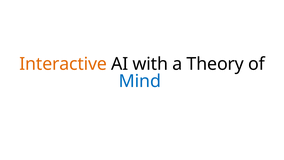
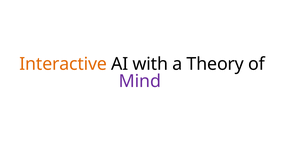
Mind colour: blue -> purple (140, 81)
